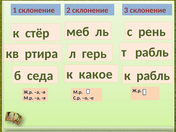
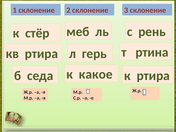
т рабль: рабль -> ртина (152, 52)
к рабль: рабль -> ртира (153, 76)
